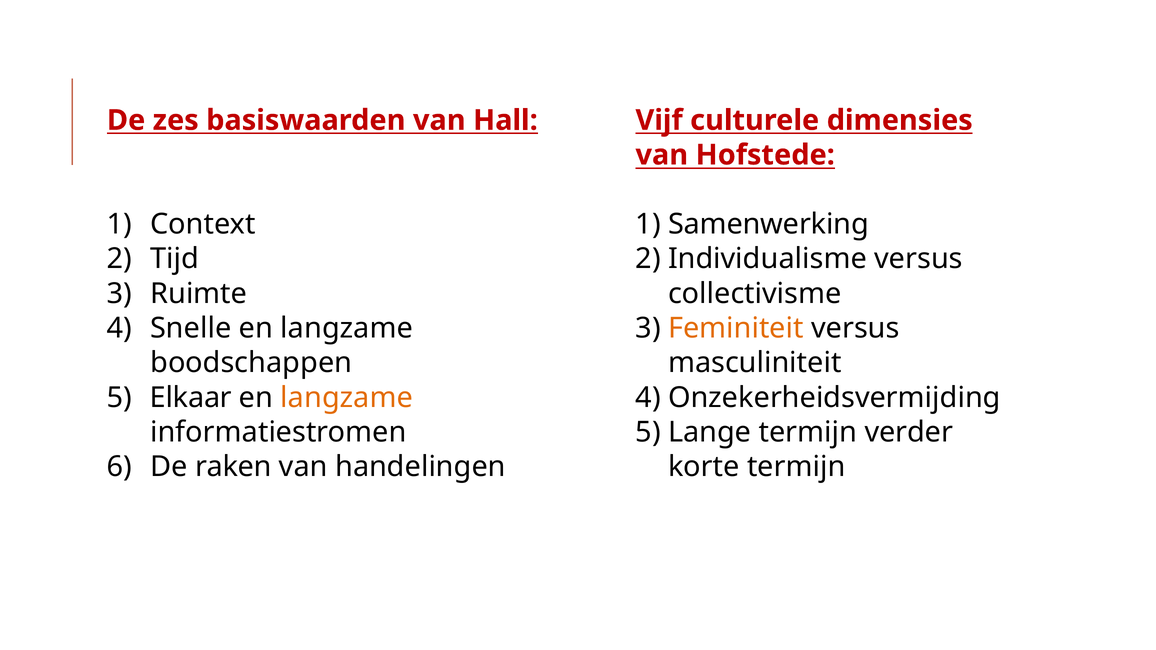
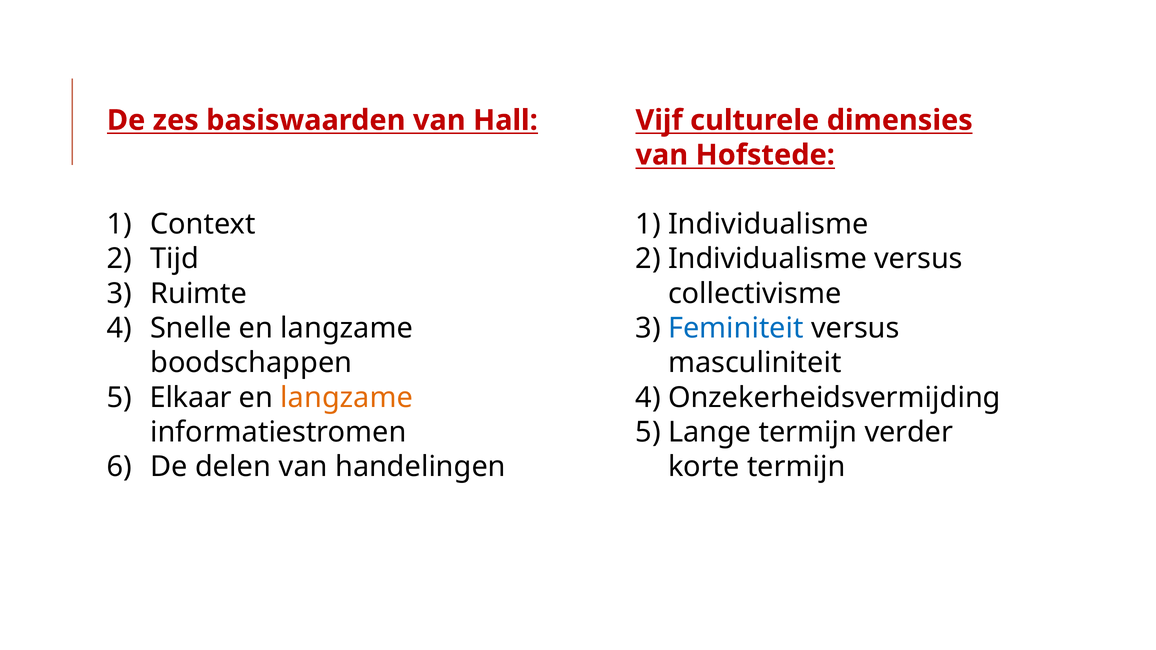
Samenwerking: Samenwerking -> Individualisme (768, 224)
Feminiteit colour: orange -> blue (736, 328)
raken: raken -> delen (233, 467)
